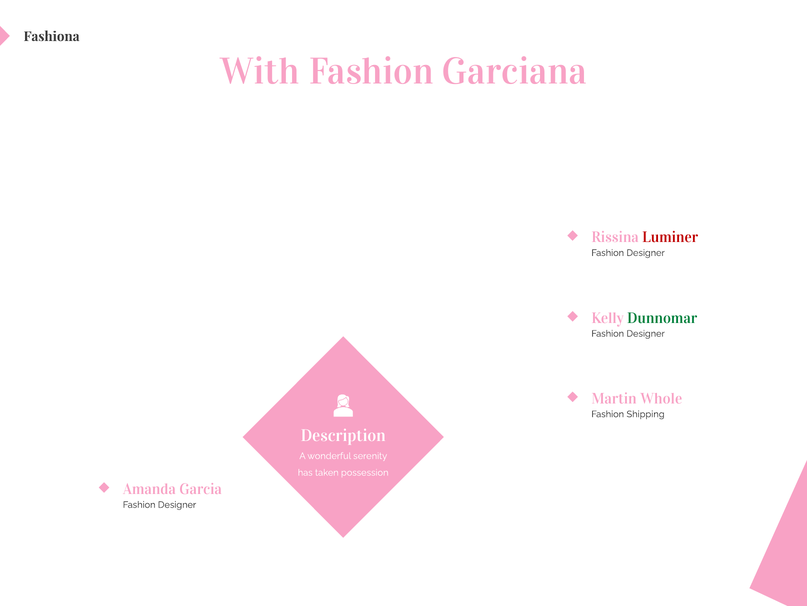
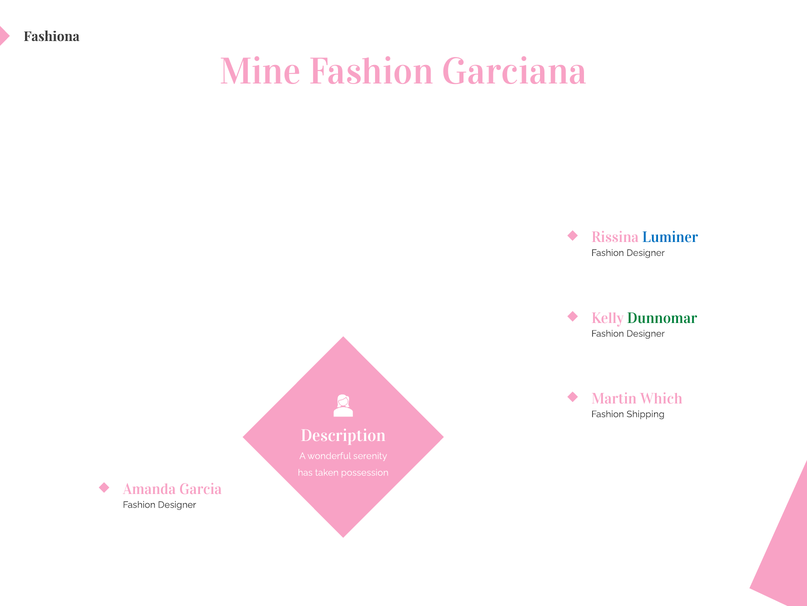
With: With -> Mine (260, 71)
Luminer colour: red -> blue (670, 237)
Whole: Whole -> Which (661, 398)
